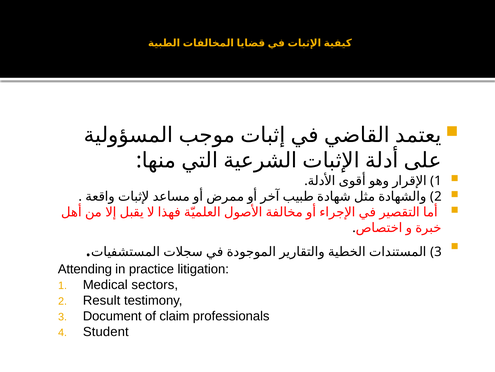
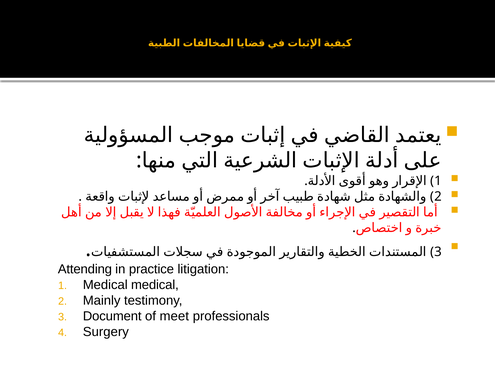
Medical sectors: sectors -> medical (155, 284)
Result: Result -> Mainly (102, 300)
claim: claim -> meet (174, 316)
Student: Student -> Surgery (106, 331)
